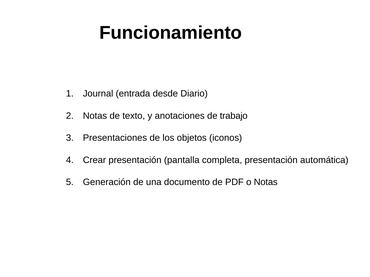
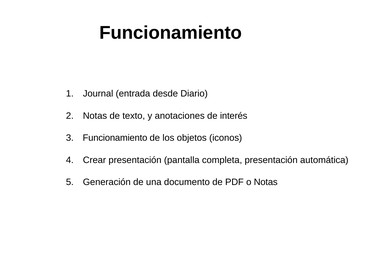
trabajo: trabajo -> interés (234, 116)
Presentaciones: Presentaciones -> Funcionamiento (115, 138)
